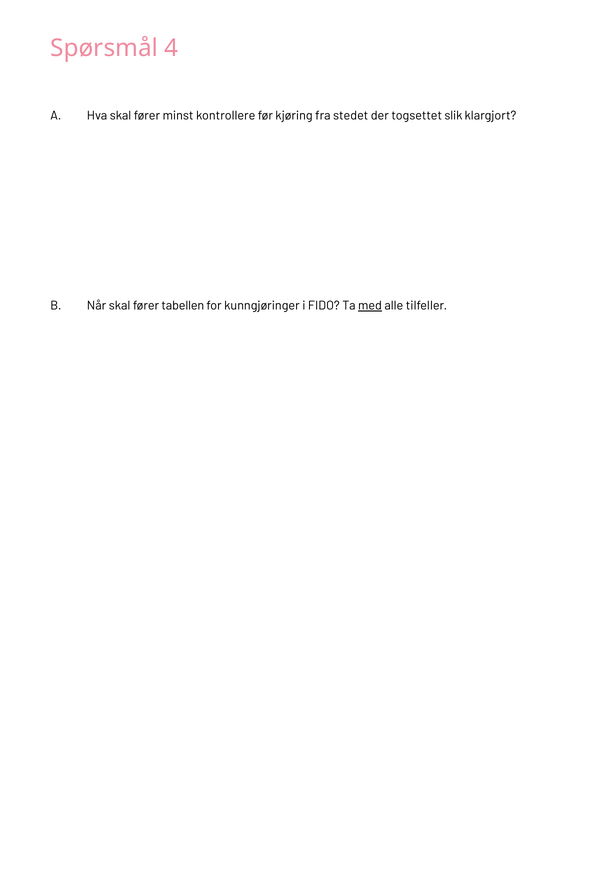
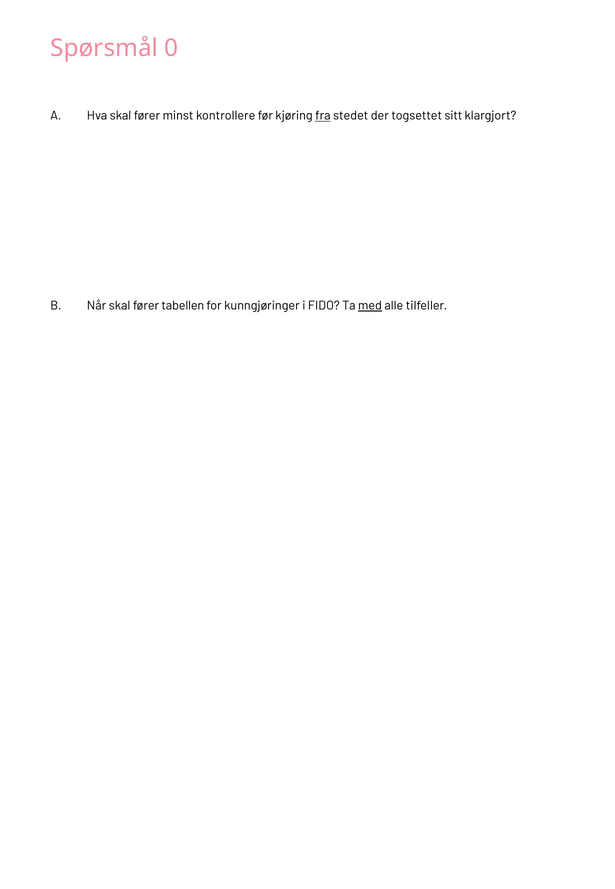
4: 4 -> 0 (171, 48)
fra underline: none -> present (323, 116)
slik: slik -> sitt (453, 116)
